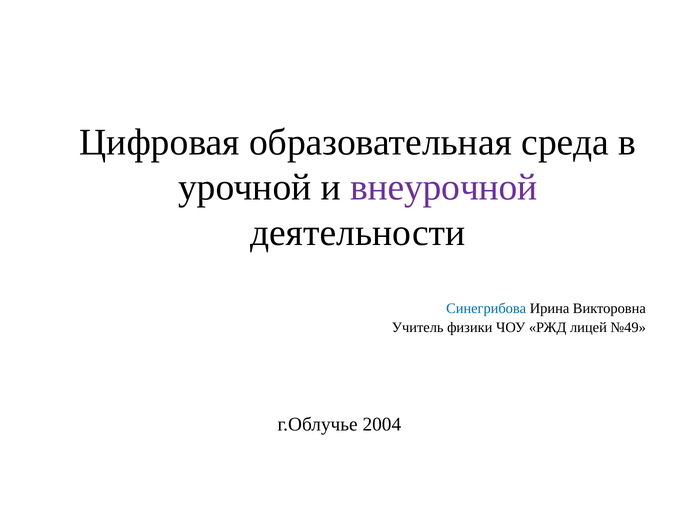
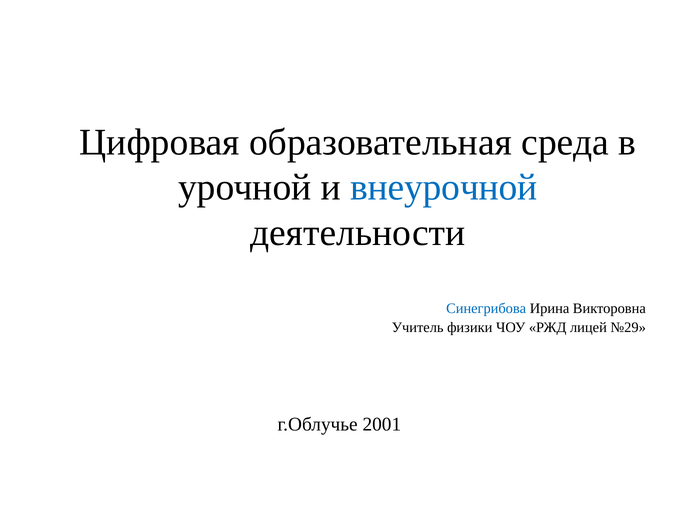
внеурочной colour: purple -> blue (444, 187)
№49: №49 -> №29 (628, 327)
2004: 2004 -> 2001 (382, 424)
